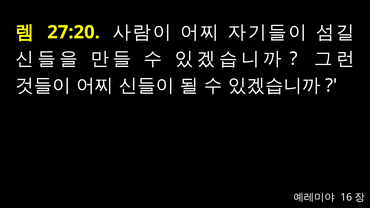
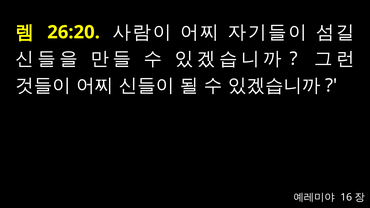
27:20: 27:20 -> 26:20 (74, 32)
